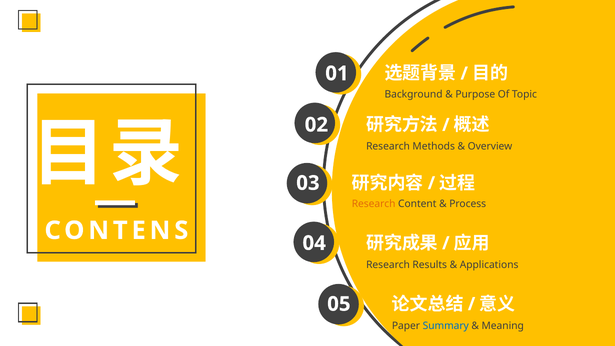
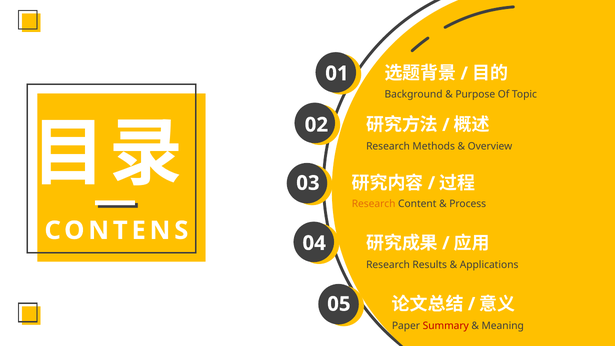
Summary colour: blue -> red (446, 326)
